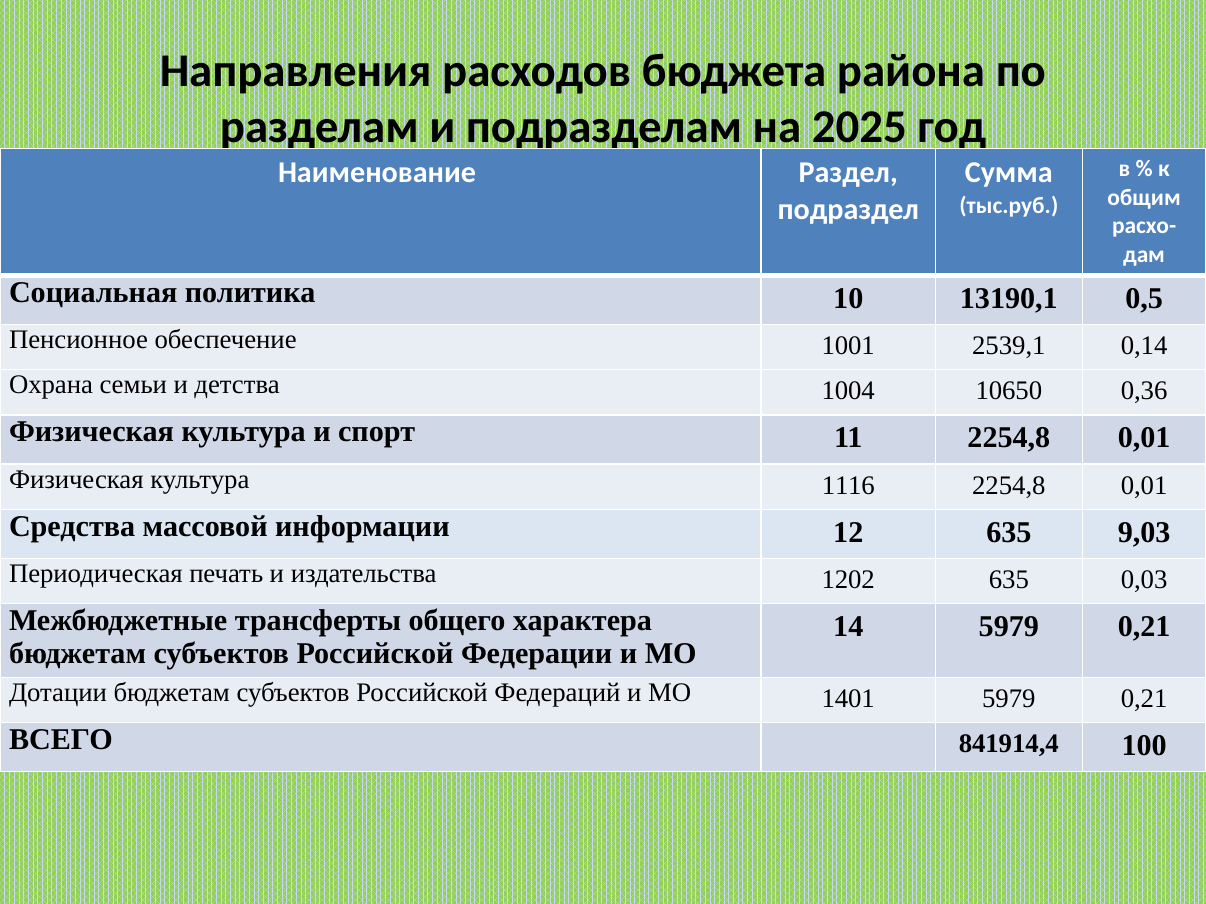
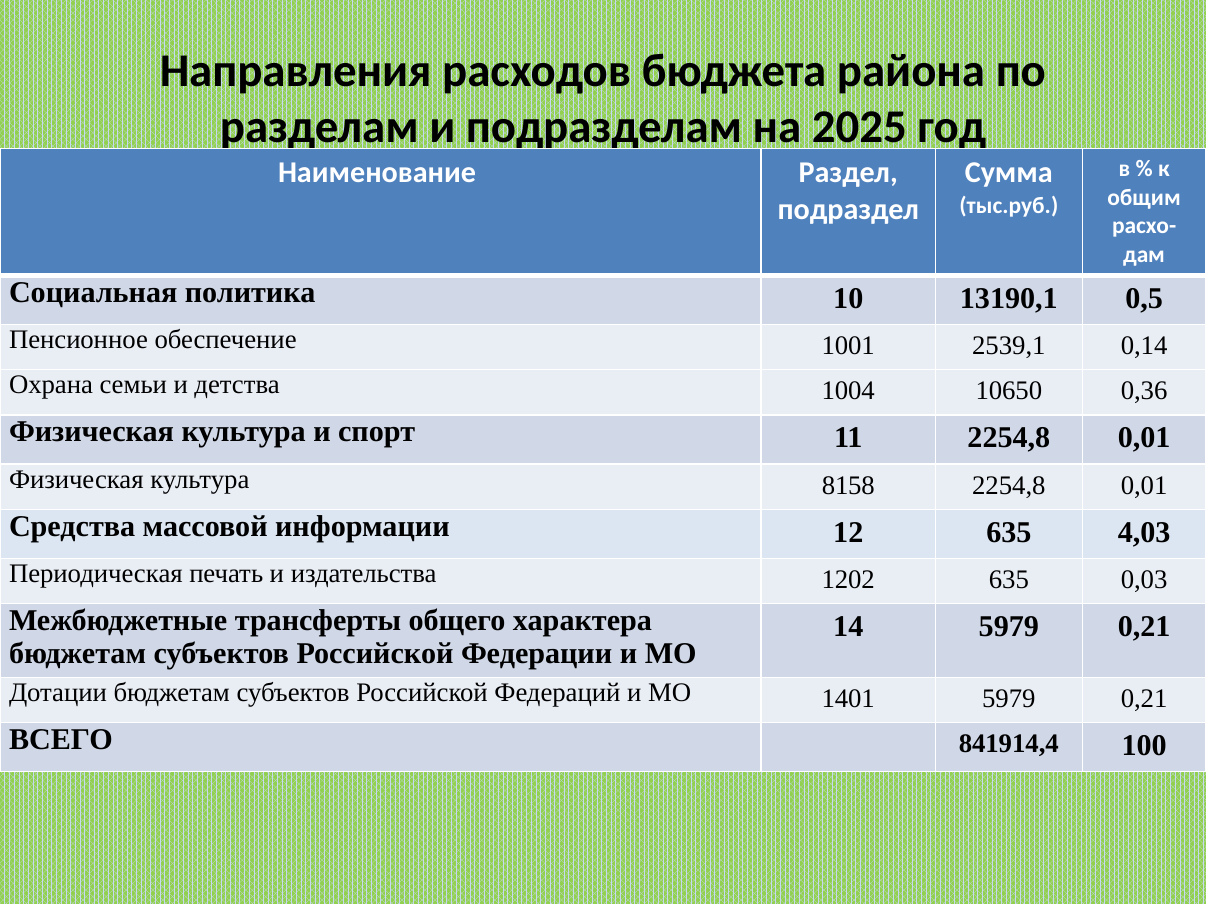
1116: 1116 -> 8158 (848, 485)
9,03: 9,03 -> 4,03 (1144, 533)
